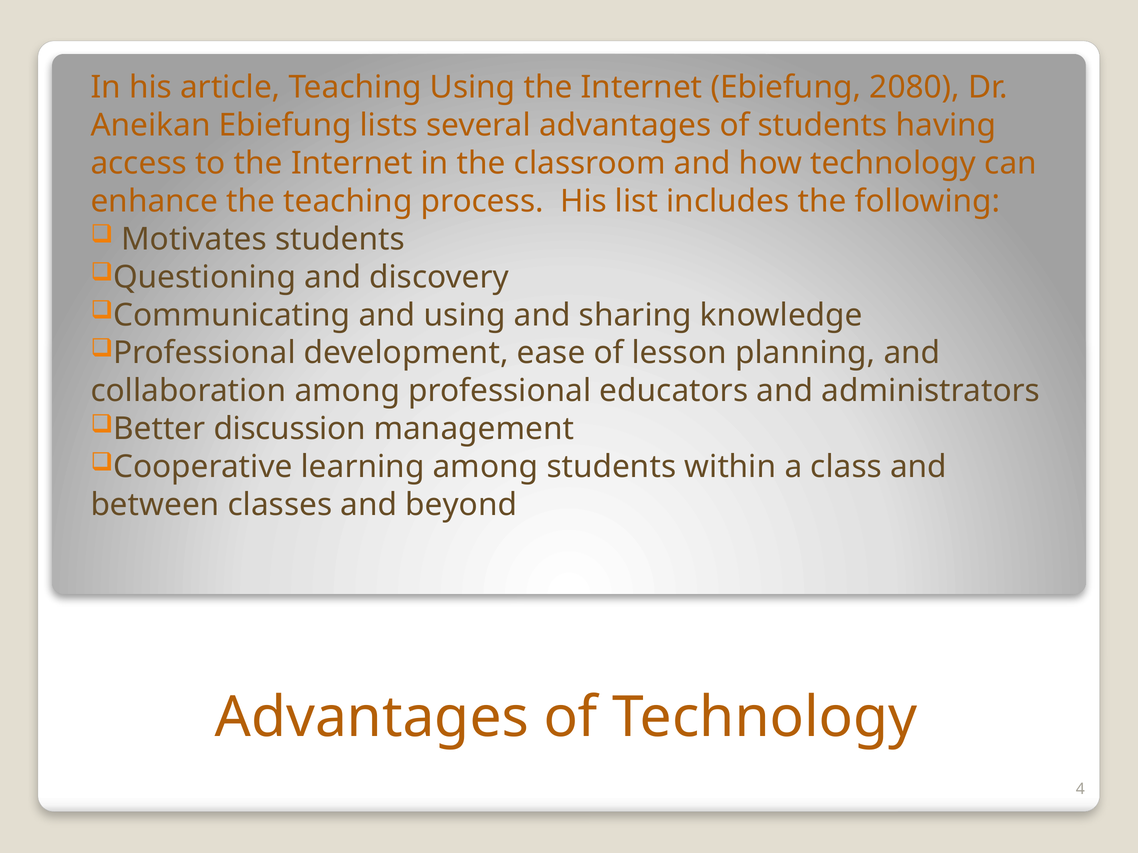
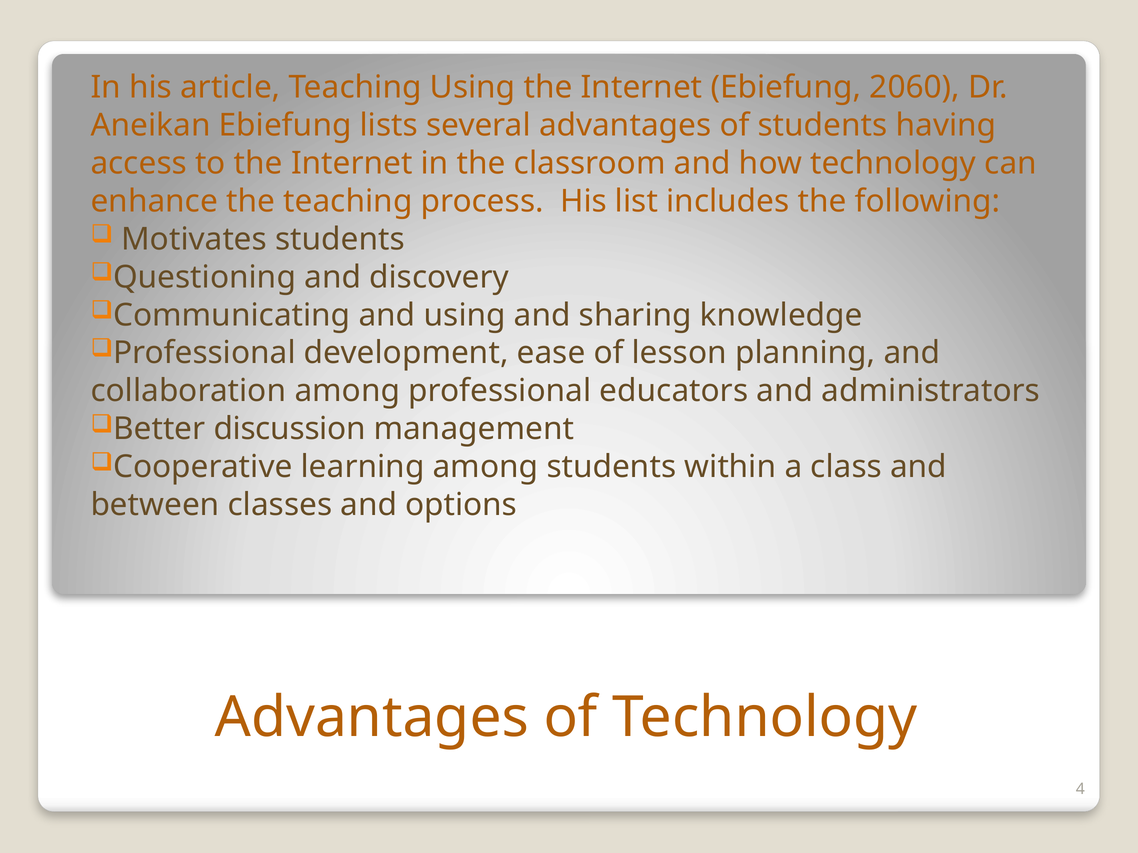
2080: 2080 -> 2060 (915, 88)
beyond: beyond -> options (461, 505)
